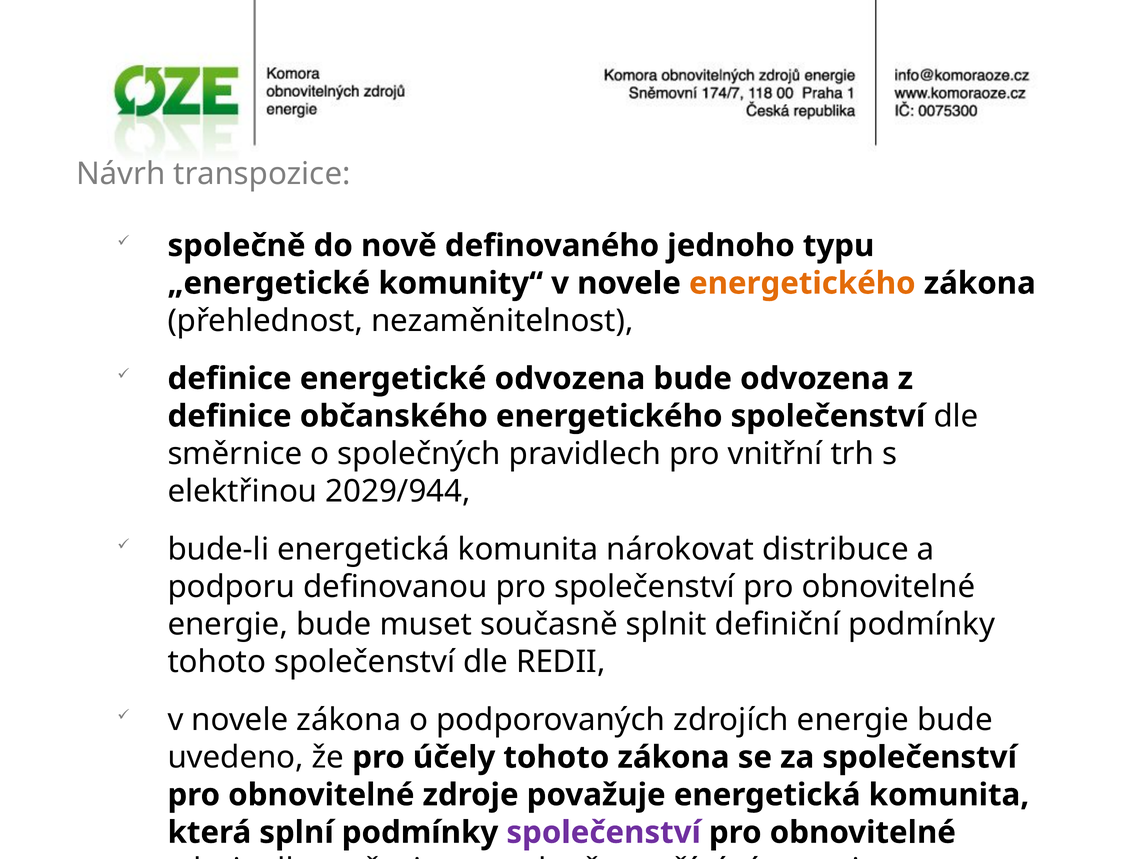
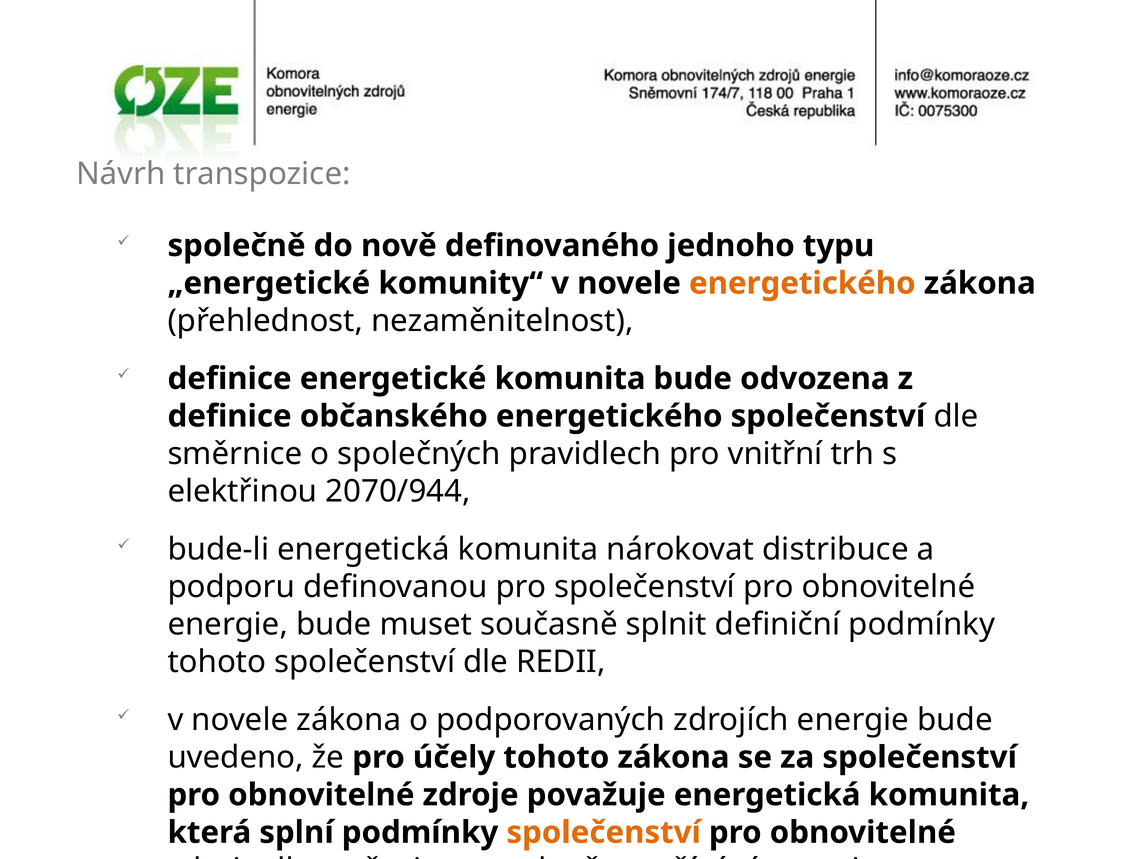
energetické odvozena: odvozena -> komunita (570, 379)
2029/944: 2029/944 -> 2070/944 (398, 491)
společenství colour: purple -> orange (604, 832)
